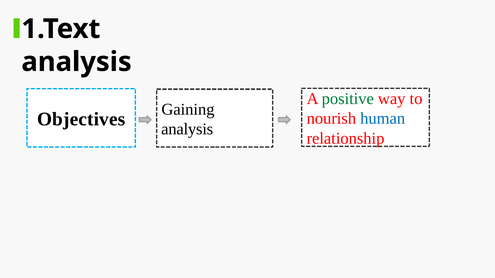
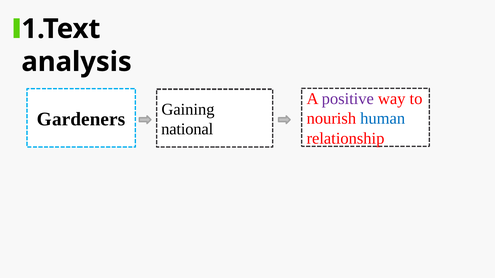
positive colour: green -> purple (348, 99)
Objectives: Objectives -> Gardeners (81, 120)
analysis: analysis -> national (187, 129)
